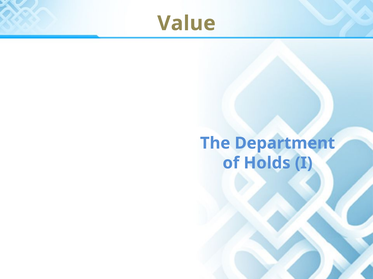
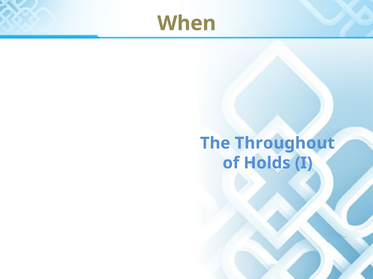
Value: Value -> When (187, 23)
Department: Department -> Throughout (285, 144)
